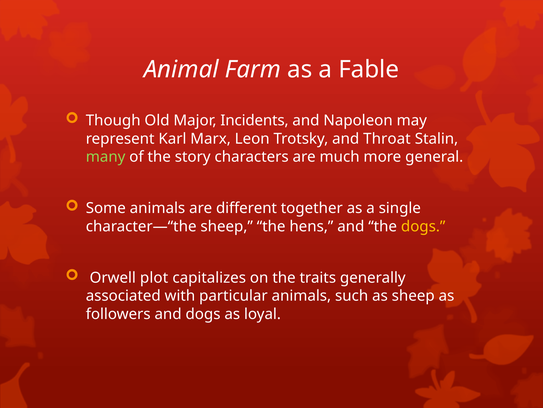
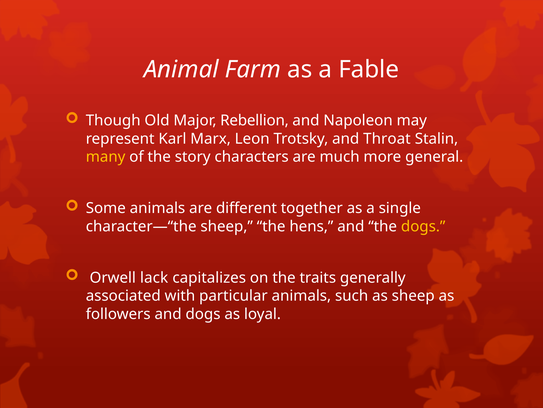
Incidents: Incidents -> Rebellion (255, 120)
many colour: light green -> yellow (106, 157)
plot: plot -> lack (154, 277)
